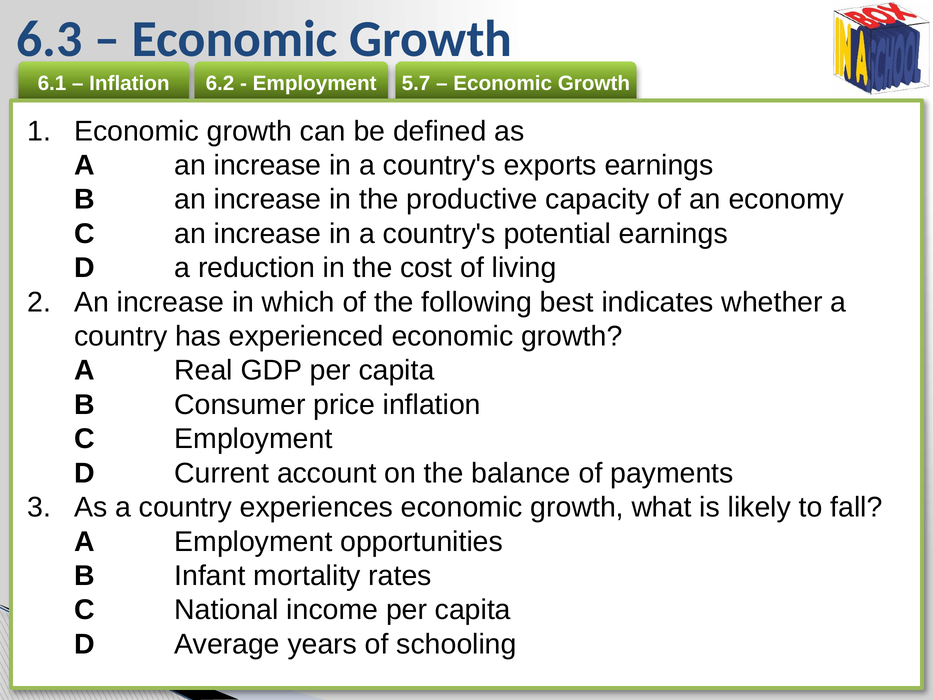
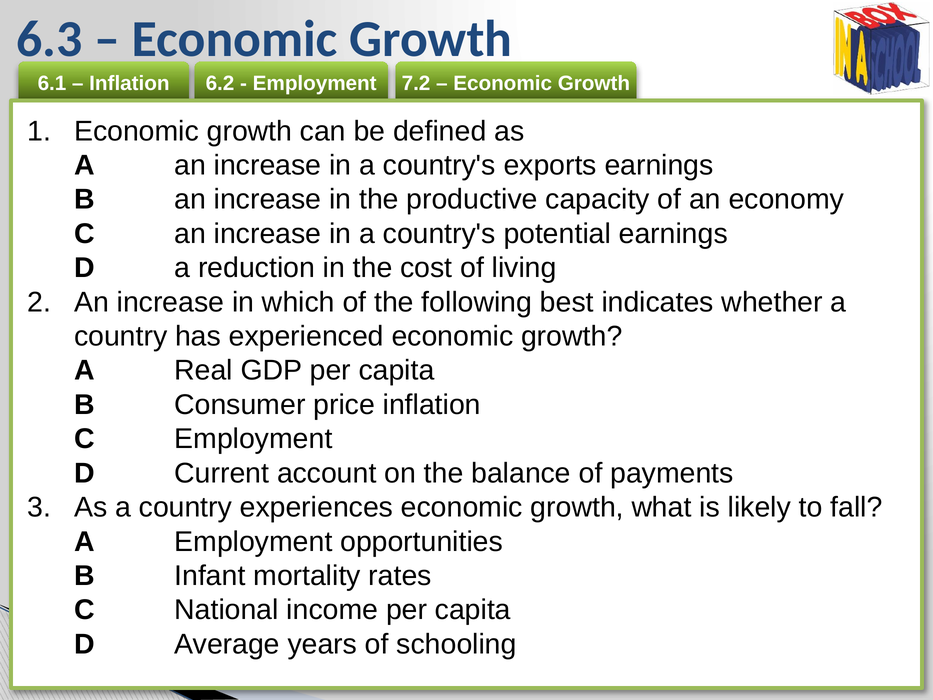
5.7: 5.7 -> 7.2 (416, 83)
